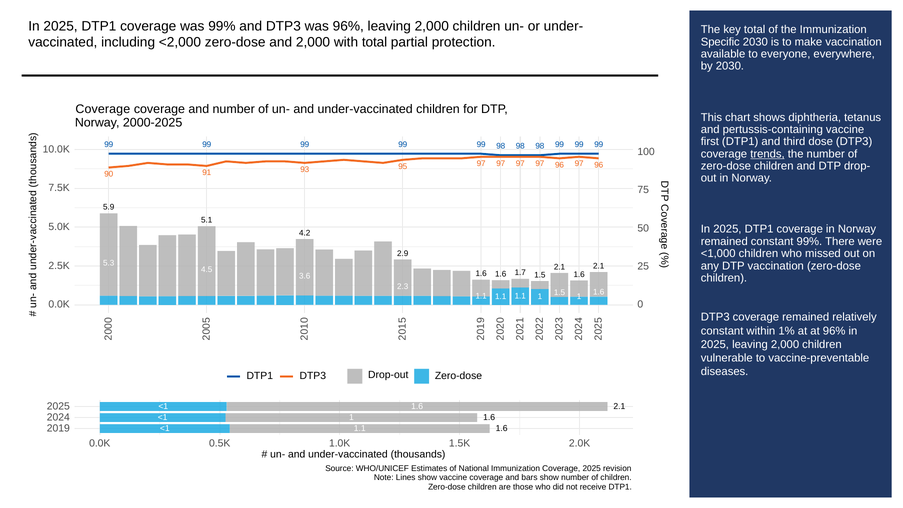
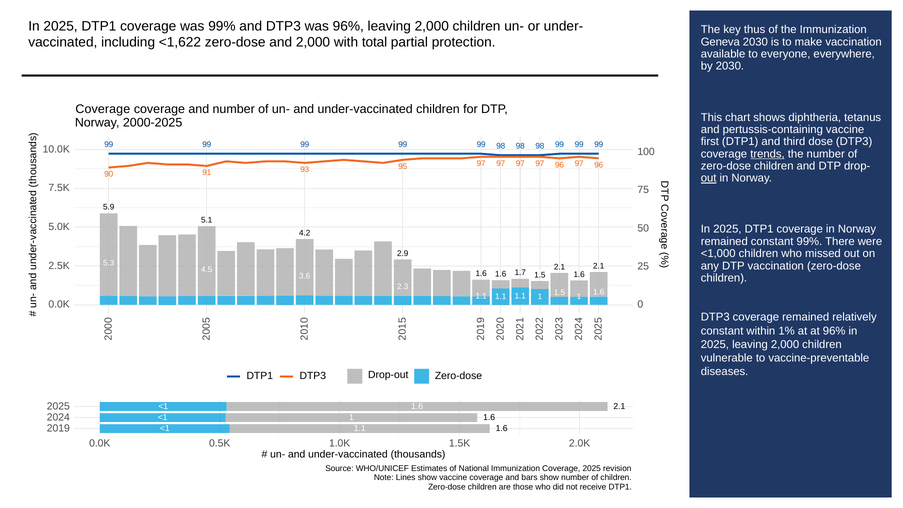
key total: total -> thus (755, 30)
<2,000: <2,000 -> <1,622 (180, 42)
Specific: Specific -> Geneva (720, 42)
out underline: none -> present (709, 178)
